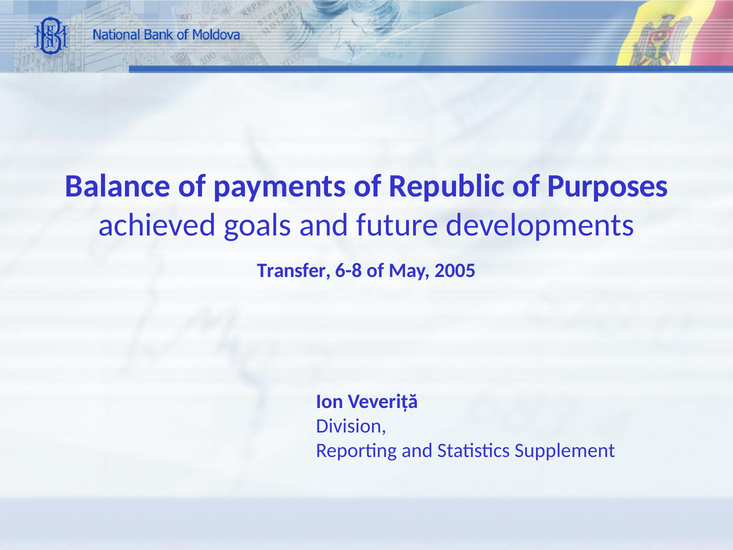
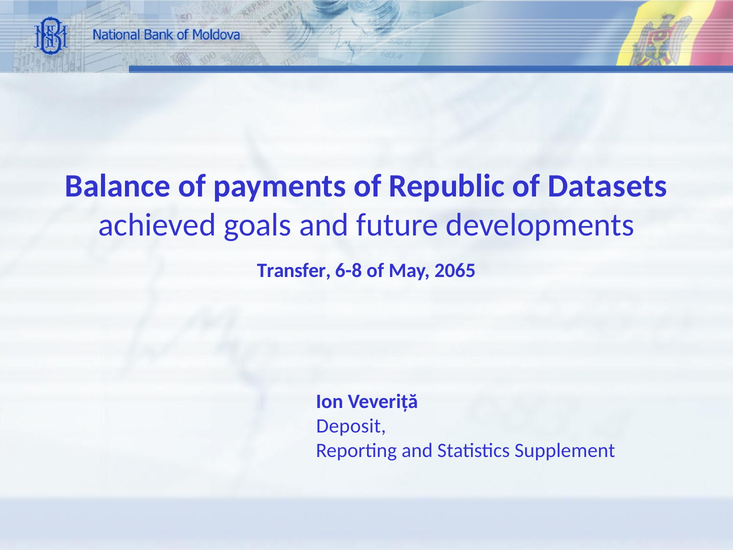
Purposes: Purposes -> Datasets (607, 186)
2005: 2005 -> 2065 (455, 270)
Division: Division -> Deposit (351, 426)
